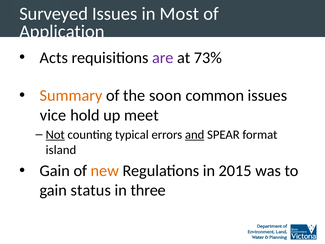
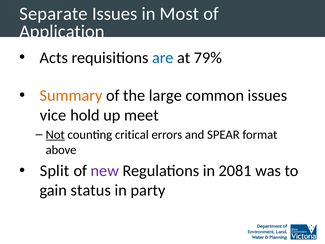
Surveyed: Surveyed -> Separate (53, 14)
are colour: purple -> blue (163, 58)
73%: 73% -> 79% (208, 58)
soon: soon -> large (165, 96)
typical: typical -> critical (132, 135)
and underline: present -> none (195, 135)
island: island -> above (61, 150)
Gain: Gain -> Split (55, 171)
new colour: orange -> purple (105, 171)
2015: 2015 -> 2081 (235, 171)
three: three -> party (148, 190)
